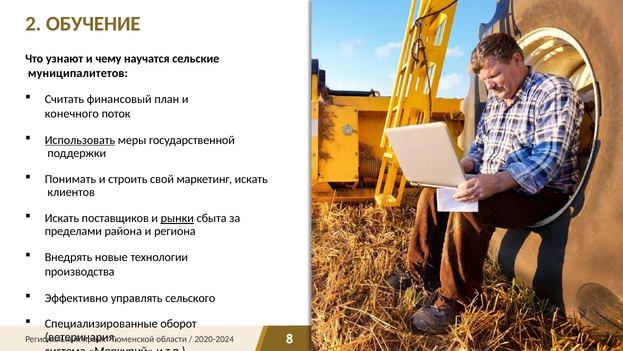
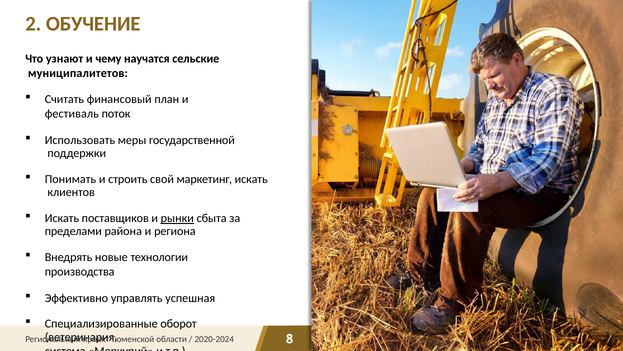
конечного: конечного -> фестиваль (72, 114)
Использовать underline: present -> none (80, 140)
сельского: сельского -> успешная (190, 298)
